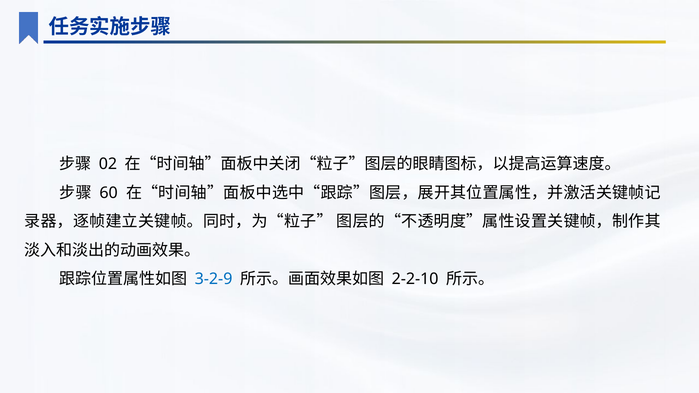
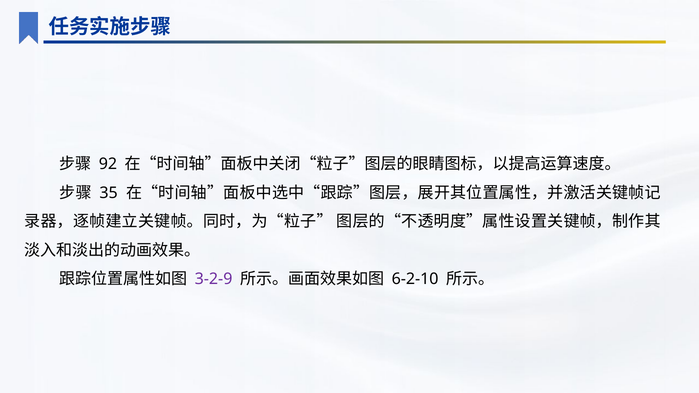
02: 02 -> 92 (108, 164)
60: 60 -> 35 (109, 193)
3-2-9 colour: blue -> purple (214, 279)
2-2-10: 2-2-10 -> 6-2-10 (415, 279)
